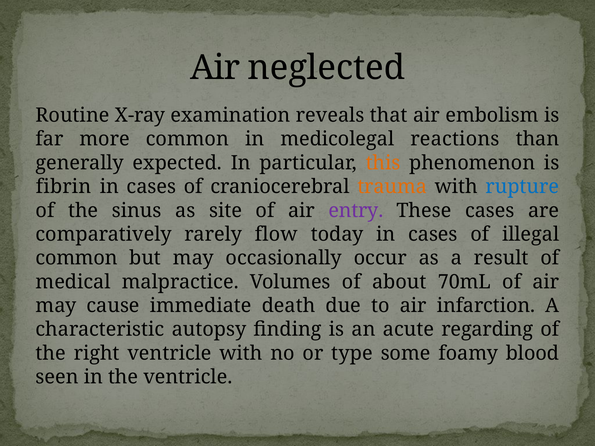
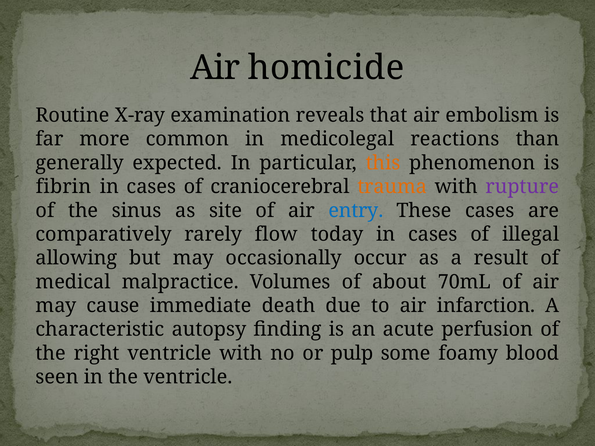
neglected: neglected -> homicide (326, 68)
rupture colour: blue -> purple (522, 187)
entry colour: purple -> blue (356, 211)
common: common -> allowing (76, 258)
regarding: regarding -> perfusion (487, 330)
type: type -> pulp (352, 353)
